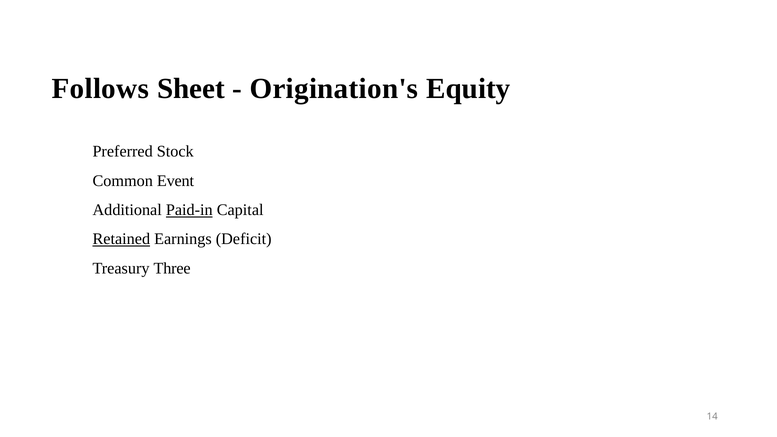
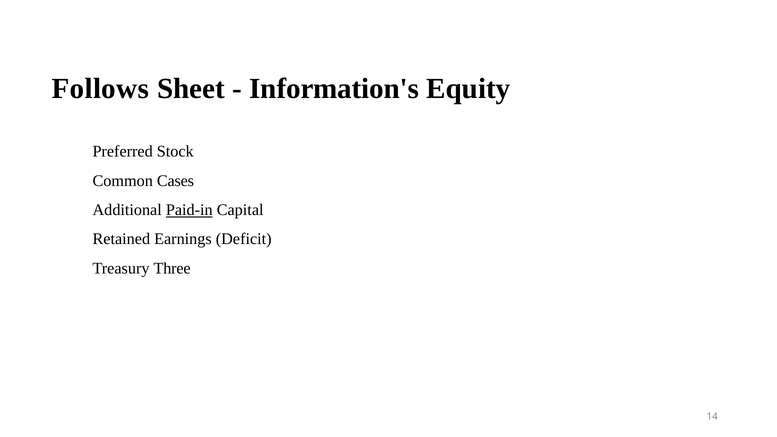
Origination's: Origination's -> Information's (334, 89)
Event: Event -> Cases (175, 181)
Retained underline: present -> none (121, 239)
